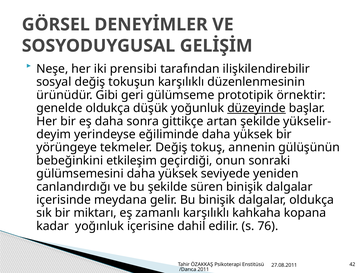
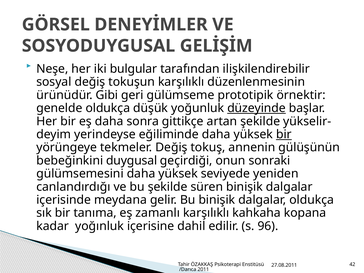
prensibi: prensibi -> bulgular (134, 69)
bir underline: none -> present (284, 134)
etkileşim: etkileşim -> duygusal (132, 161)
miktarı: miktarı -> tanıma (95, 213)
76: 76 -> 96 (268, 226)
